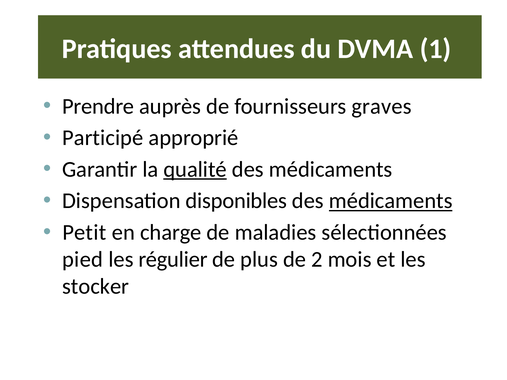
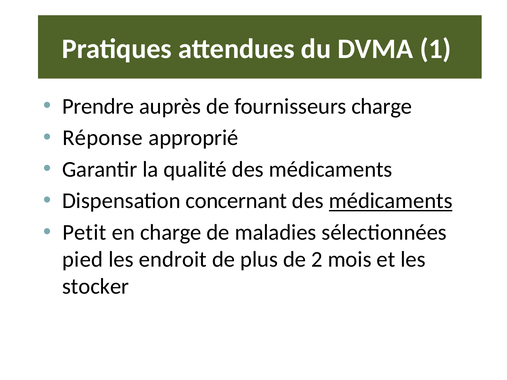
fournisseurs graves: graves -> charge (382, 106)
Participé: Participé -> Réponse (103, 138)
qualité underline: present -> none (195, 169)
disponibles: disponibles -> concernant (236, 201)
régulier: régulier -> endroit (173, 260)
